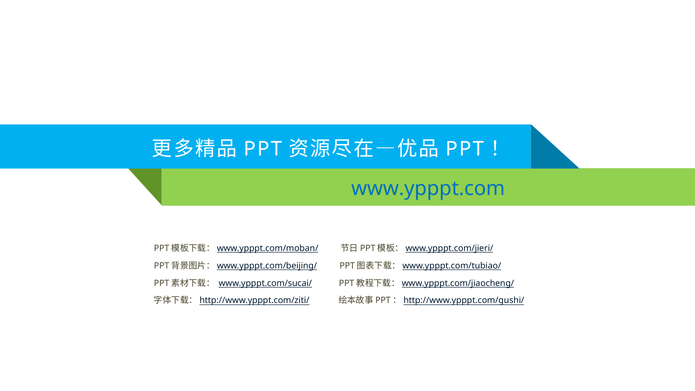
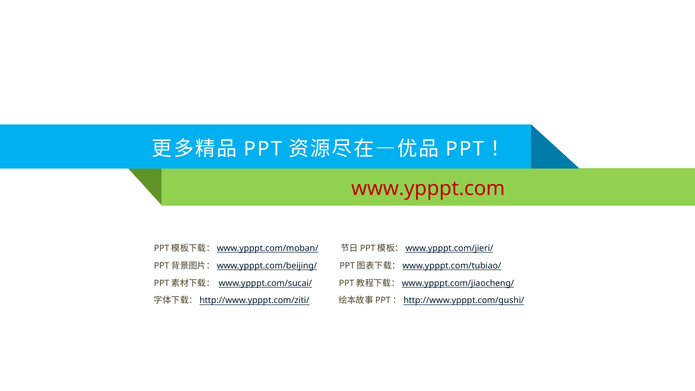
www.ypppt.com colour: blue -> red (428, 188)
